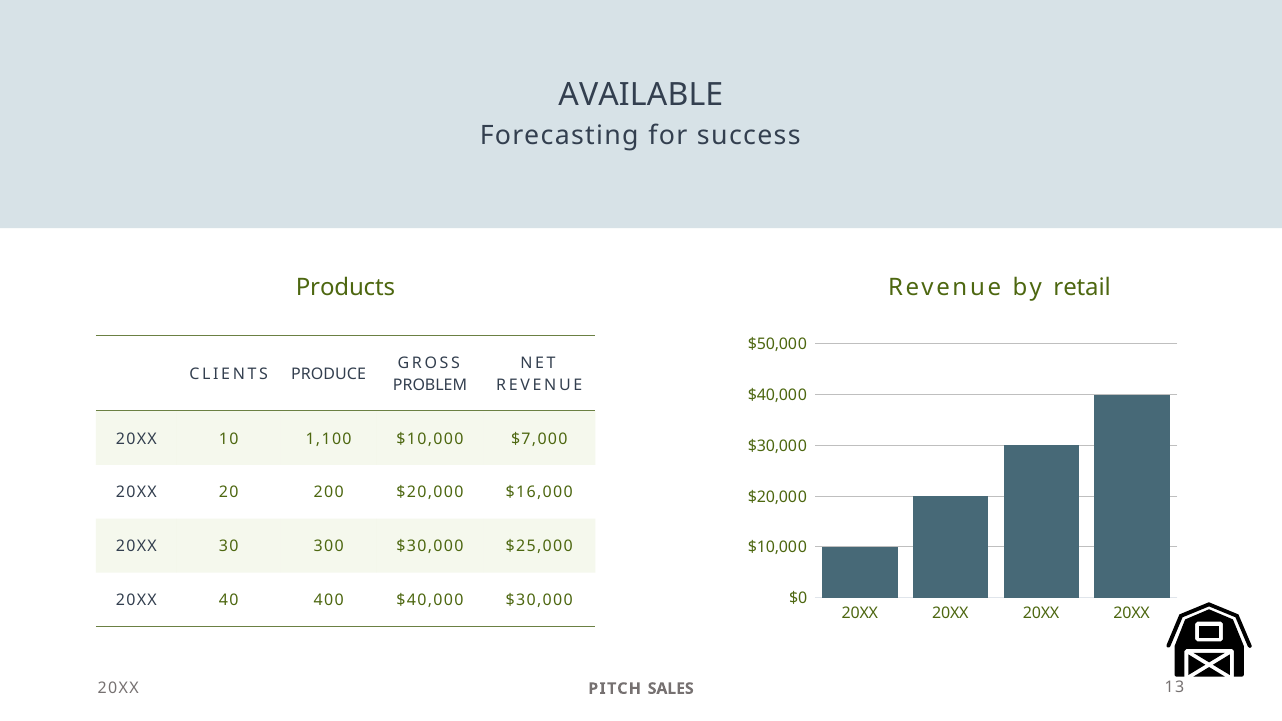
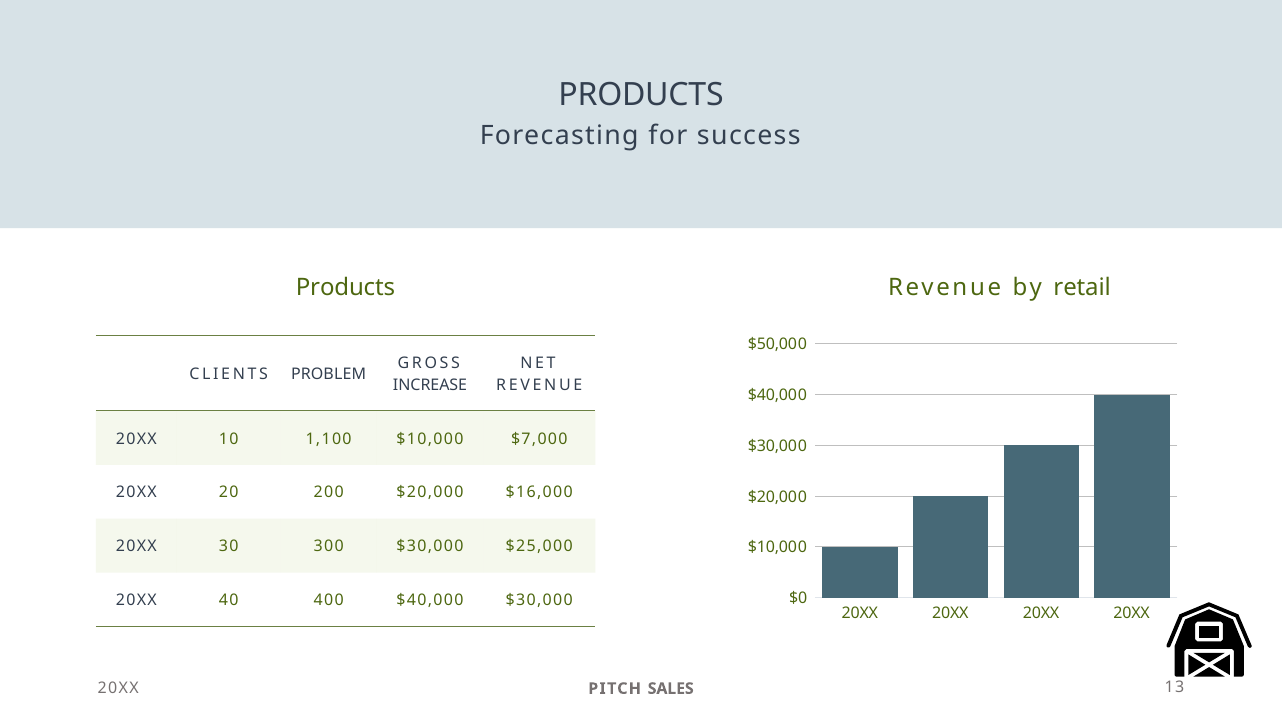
AVAILABLE: AVAILABLE -> PRODUCTS (641, 95)
PRODUCE: PRODUCE -> PROBLEM (329, 374)
PROBLEM: PROBLEM -> INCREASE (430, 385)
